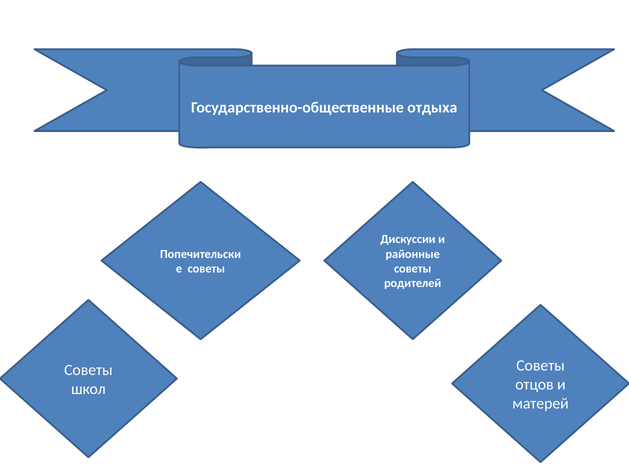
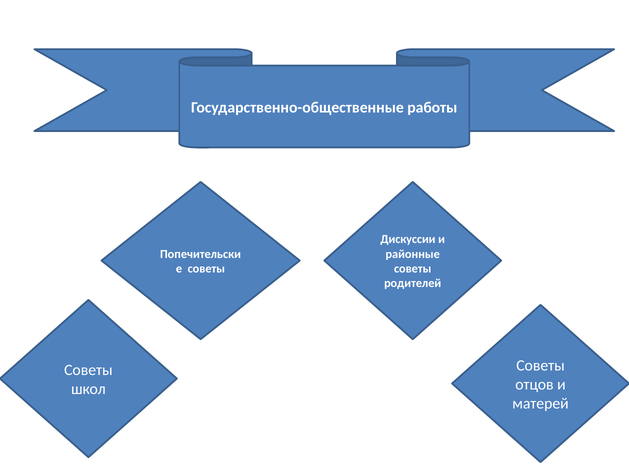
отдыха: отдыха -> работы (432, 108)
